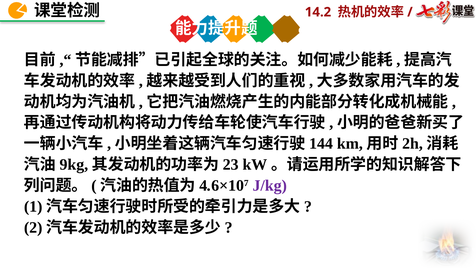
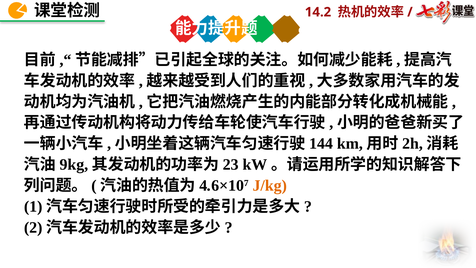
J/kg colour: purple -> orange (270, 185)
